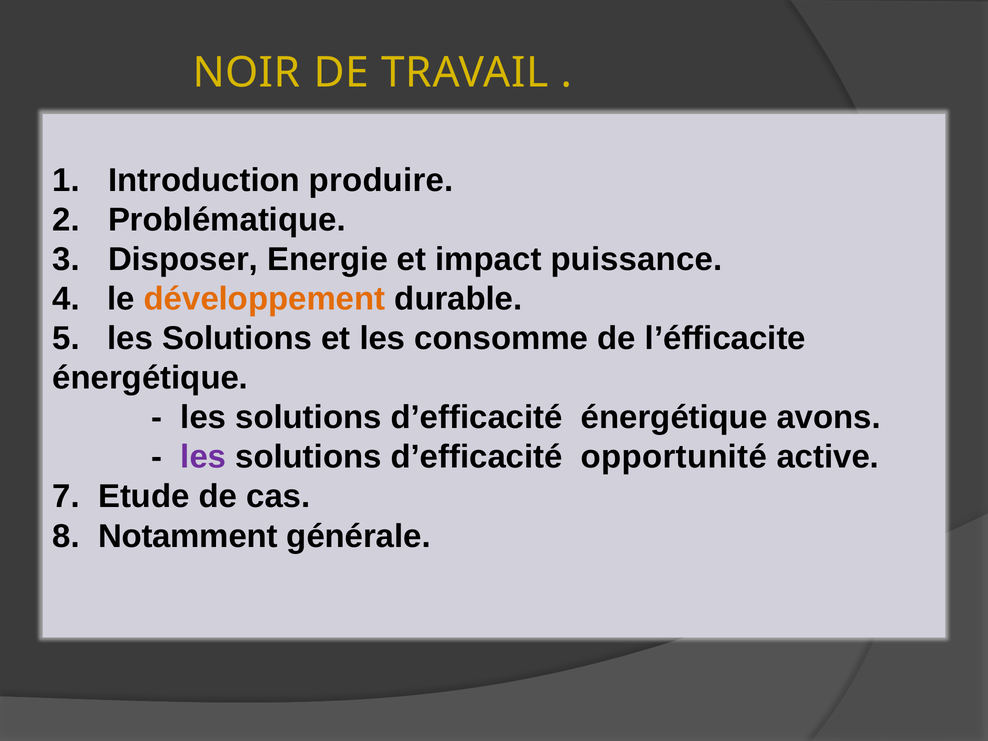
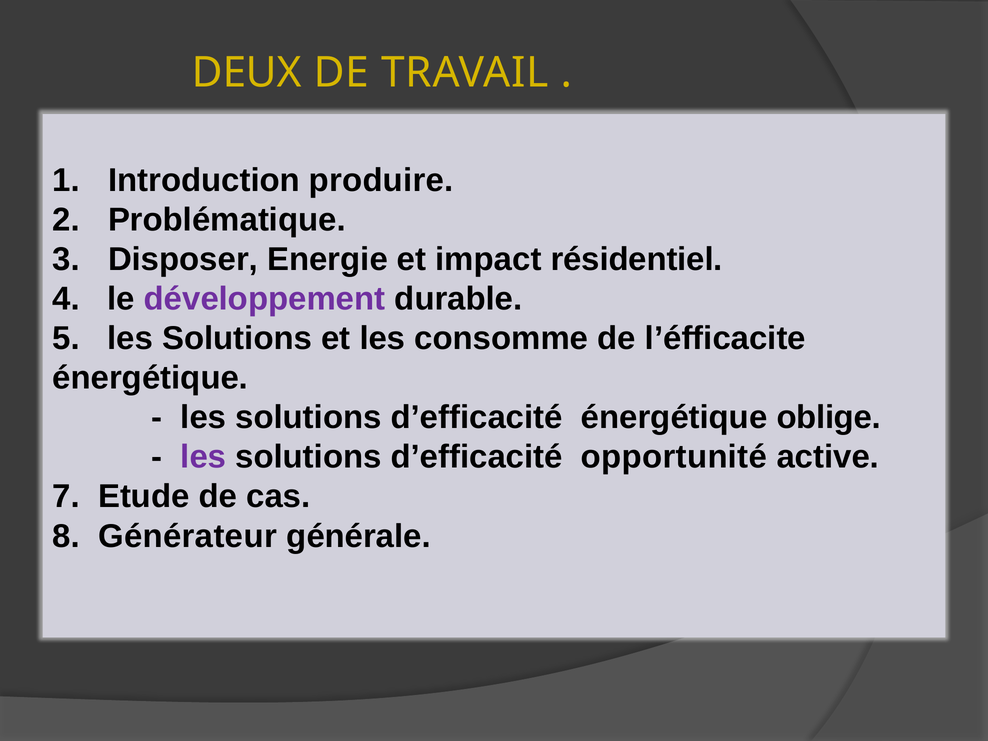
NOIR: NOIR -> DEUX (247, 72)
puissance: puissance -> résidentiel (637, 260)
développement colour: orange -> purple (265, 299)
avons: avons -> oblige (829, 418)
Notamment: Notamment -> Générateur (188, 536)
